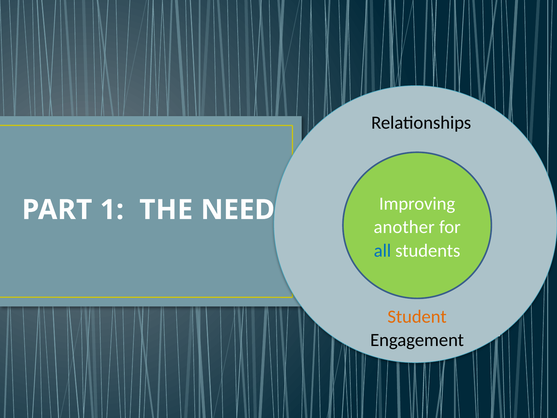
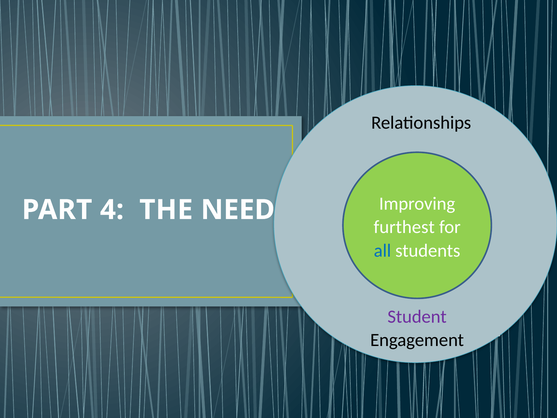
1: 1 -> 4 (112, 210)
another: another -> furthest (404, 227)
Student colour: orange -> purple (417, 316)
